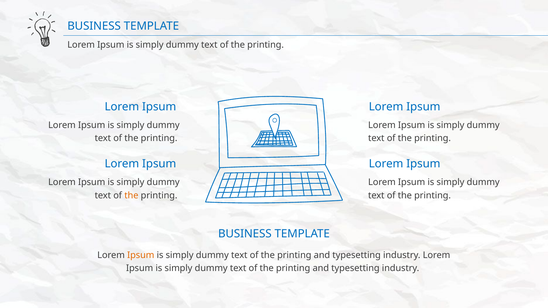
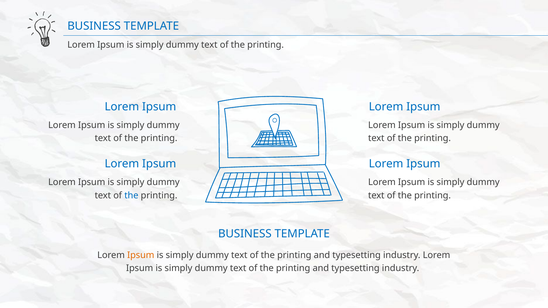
the colour: orange -> blue (131, 196)
